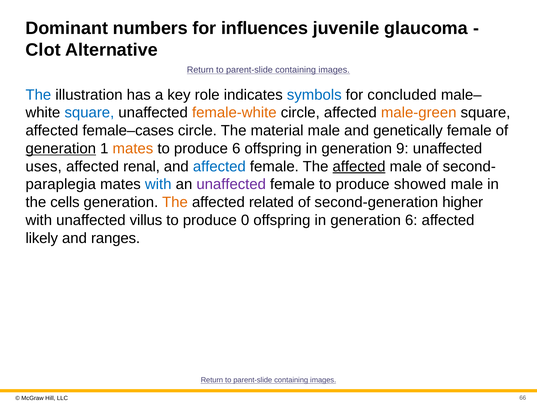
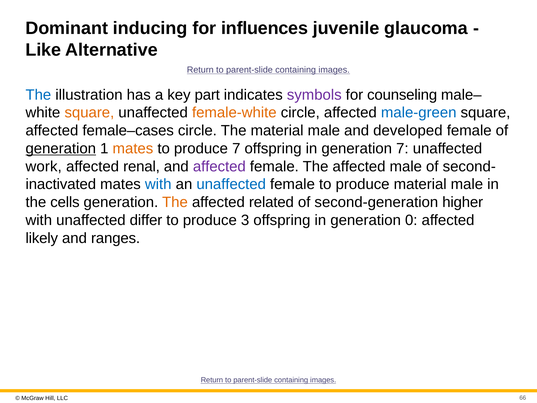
numbers: numbers -> inducing (150, 28)
Clot: Clot -> Like (43, 50)
role: role -> part (207, 95)
symbols colour: blue -> purple (314, 95)
concluded: concluded -> counseling (402, 95)
square colour: blue -> orange (89, 113)
male-green colour: orange -> blue (419, 113)
genetically: genetically -> developed (408, 131)
produce 6: 6 -> 7 (236, 148)
generation 9: 9 -> 7 (402, 148)
uses: uses -> work (44, 166)
affected colour: blue -> purple (219, 166)
affected underline: present -> none (359, 166)
paraplegia: paraplegia -> inactivated (61, 184)
unaffected colour: purple -> blue (231, 184)
produce showed: showed -> material (420, 184)
villus: villus -> differ (146, 220)
0: 0 -> 3 (245, 220)
generation 6: 6 -> 0 (411, 220)
